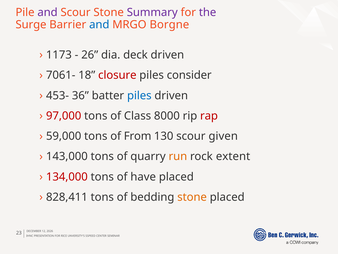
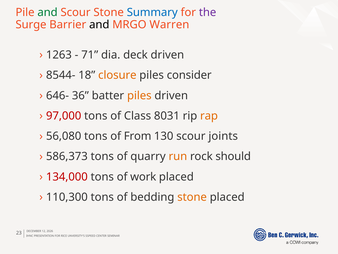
and colour: purple -> green (48, 12)
Summary colour: purple -> blue (152, 12)
and colour: blue -> black (99, 25)
Borgne: Borgne -> Warren (169, 25)
1173: 1173 -> 1263 (59, 55)
26: 26 -> 71 (90, 55)
7061-: 7061- -> 8544- (61, 75)
closure colour: red -> orange (117, 75)
453-: 453- -> 646- (58, 95)
piles colour: blue -> orange (139, 95)
8000: 8000 -> 8031 (167, 116)
rap colour: red -> orange (209, 116)
59,000: 59,000 -> 56,080 (64, 136)
given: given -> joints (223, 136)
143,000: 143,000 -> 586,373 (67, 156)
extent: extent -> should (233, 156)
have: have -> work (143, 176)
828,411: 828,411 -> 110,300 (67, 197)
